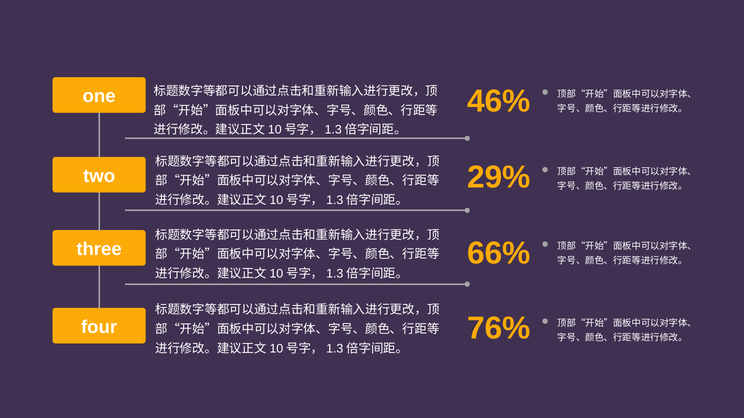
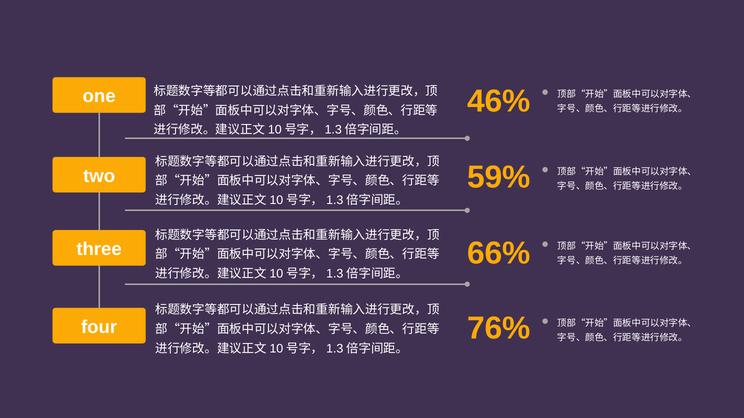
29%: 29% -> 59% (499, 177)
